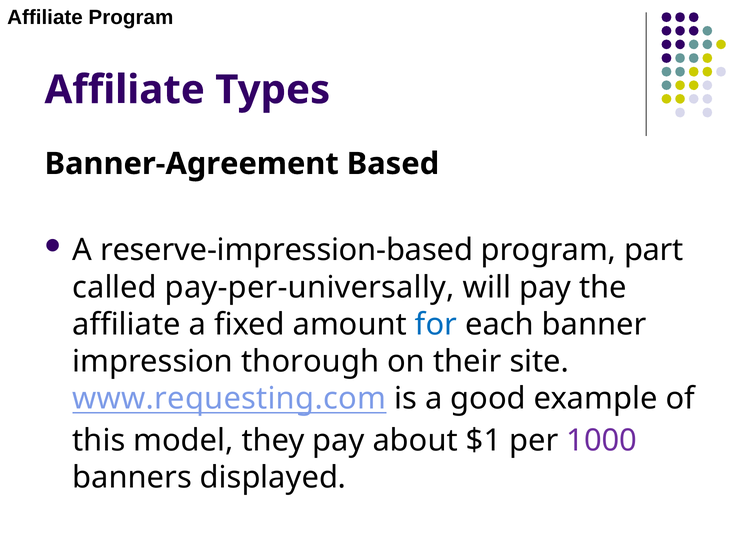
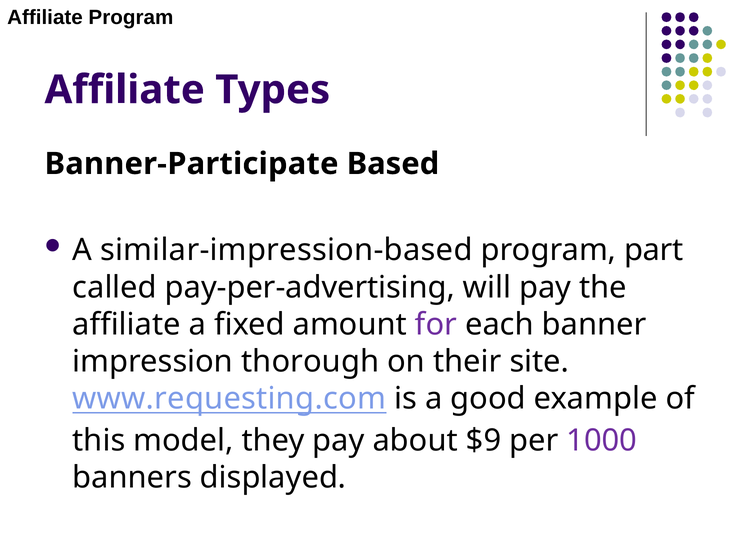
Banner-Agreement: Banner-Agreement -> Banner-Participate (192, 164)
reserve-impression-based: reserve-impression-based -> similar-impression-based (286, 251)
pay-per-universally: pay-per-universally -> pay-per-advertising (310, 288)
for colour: blue -> purple (436, 325)
$1: $1 -> $9 (484, 441)
